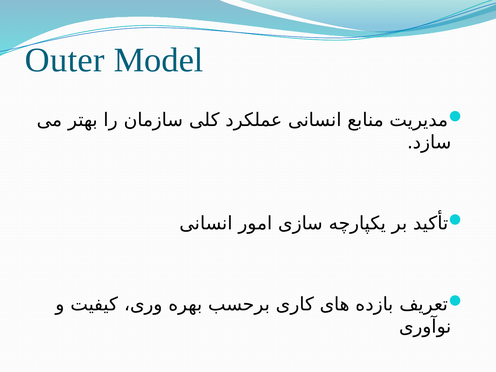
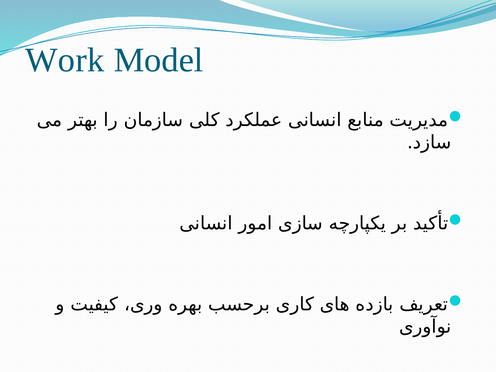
Outer: Outer -> Work (65, 60)
